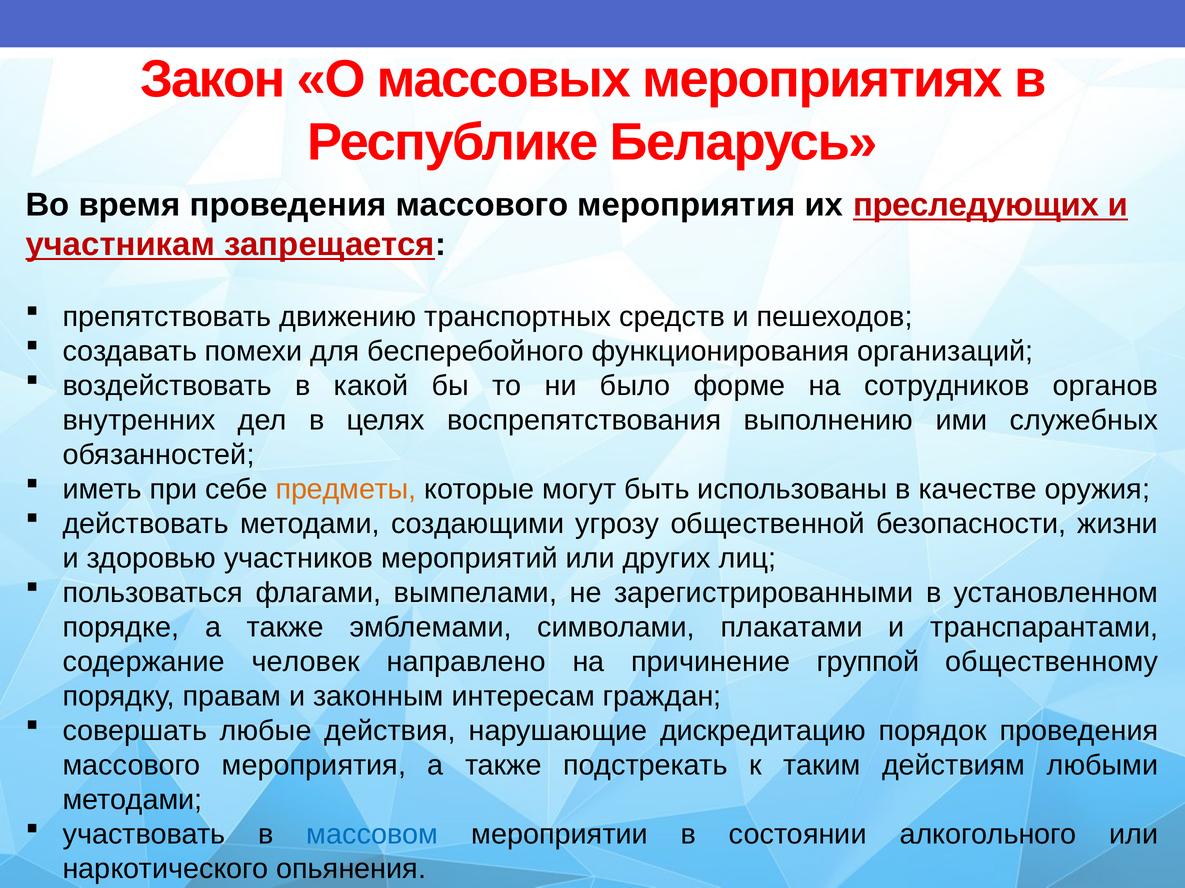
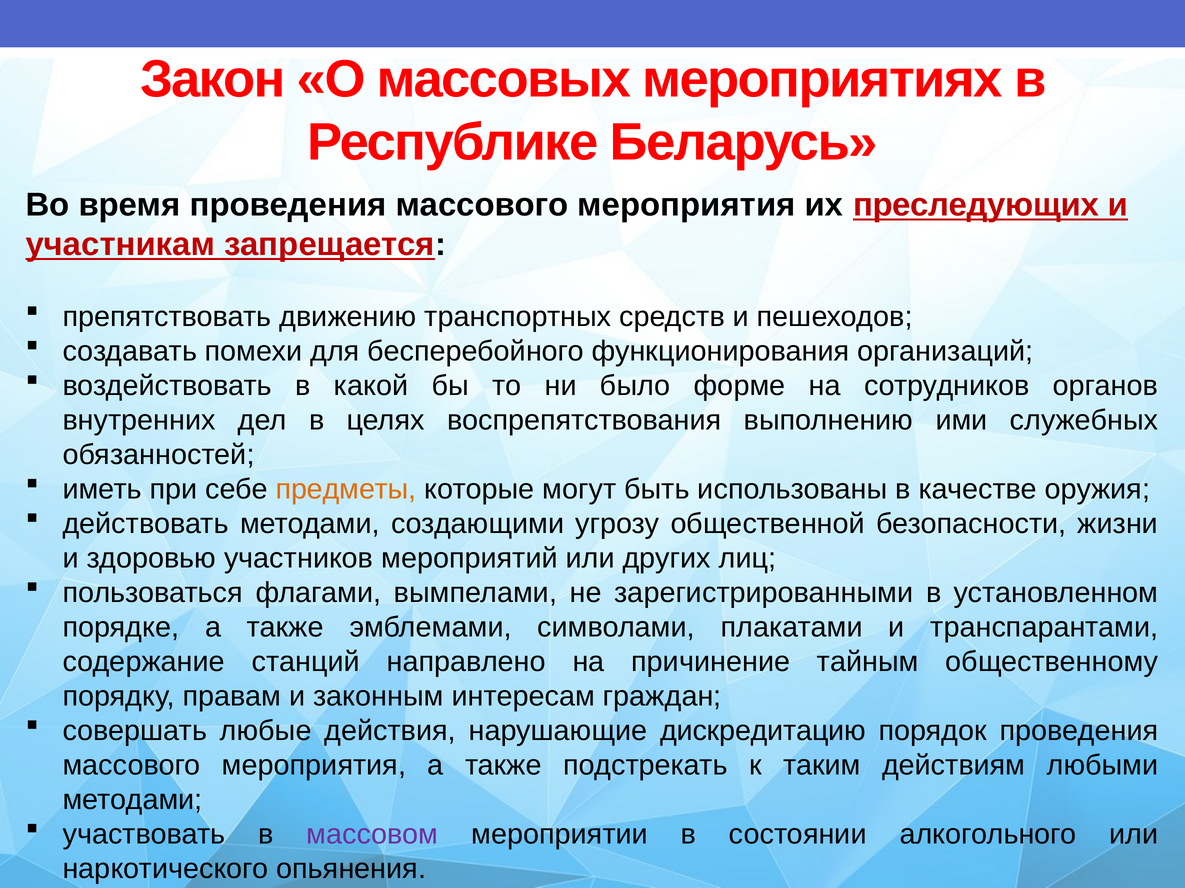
человек: человек -> станций (306, 662)
группой: группой -> тайным (868, 662)
массовом colour: blue -> purple (372, 835)
